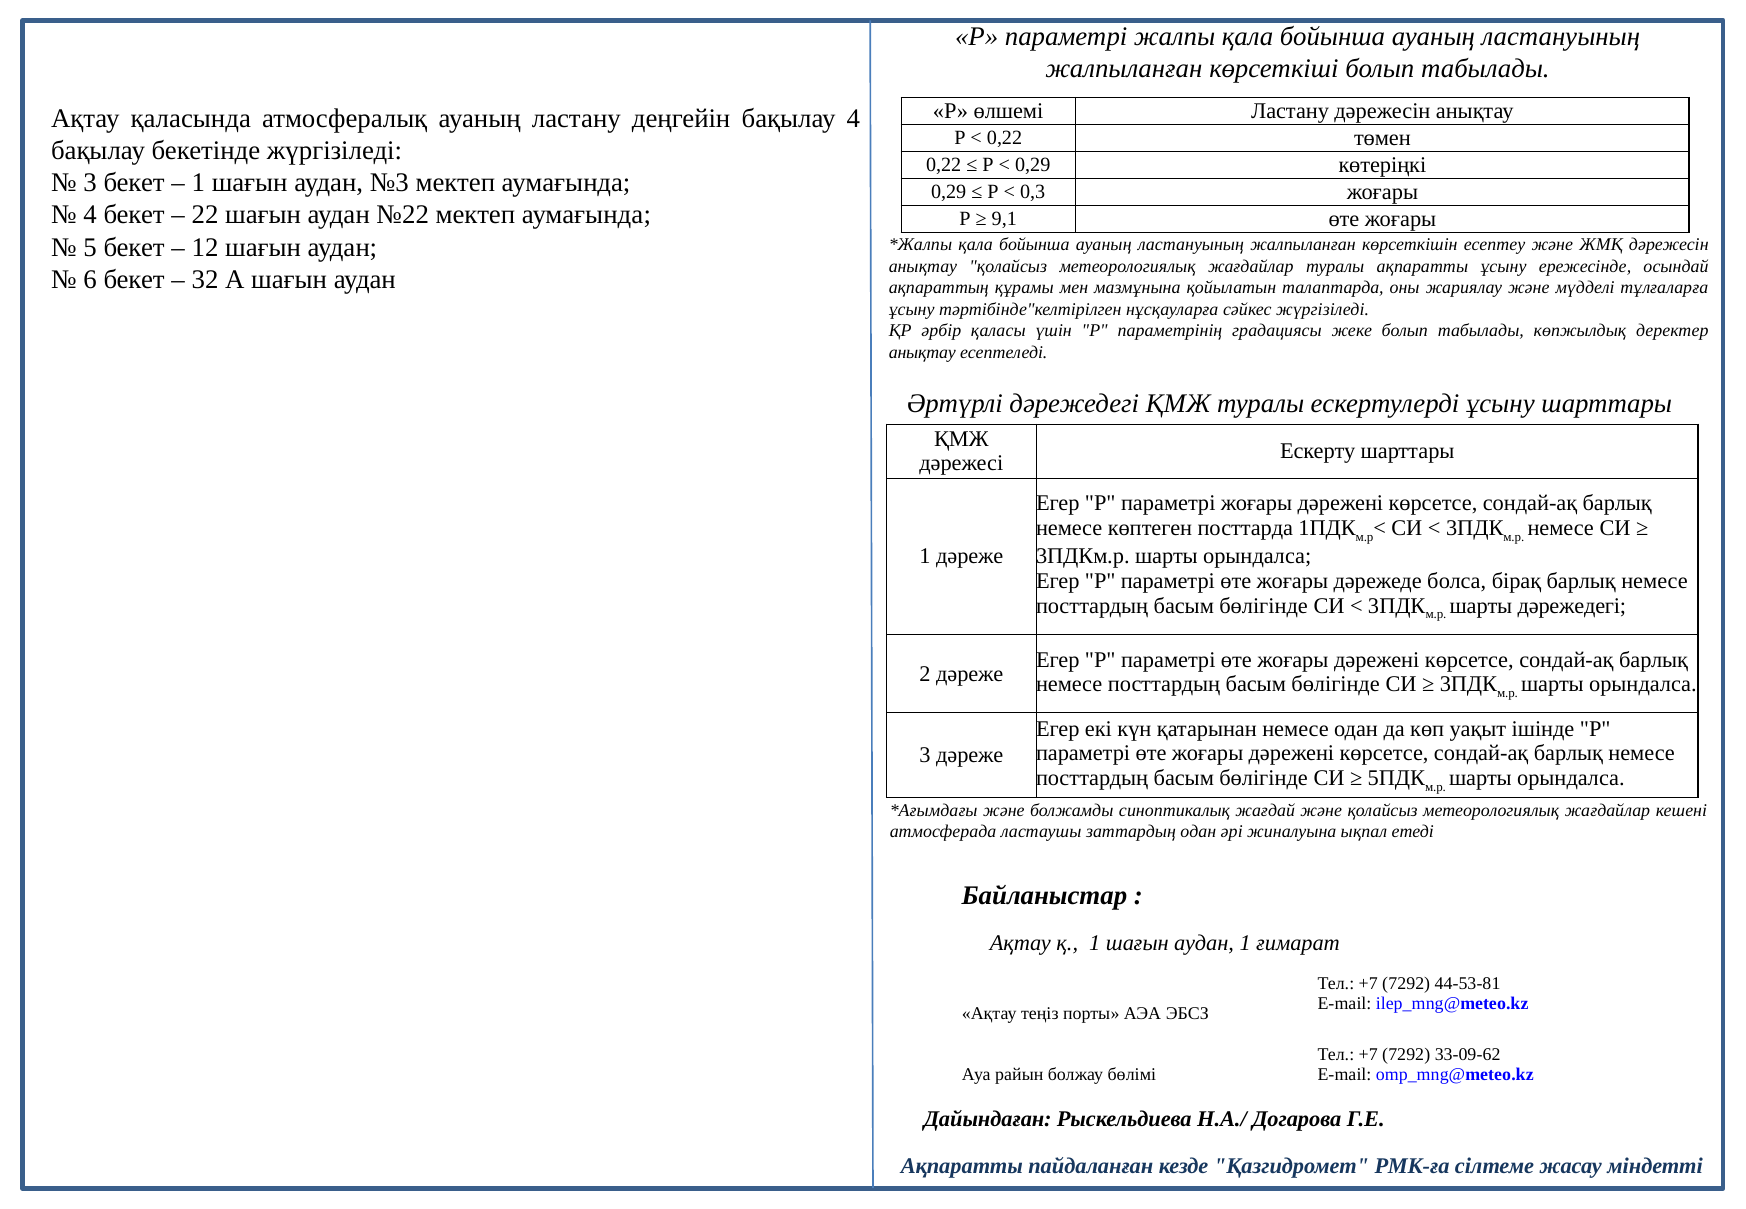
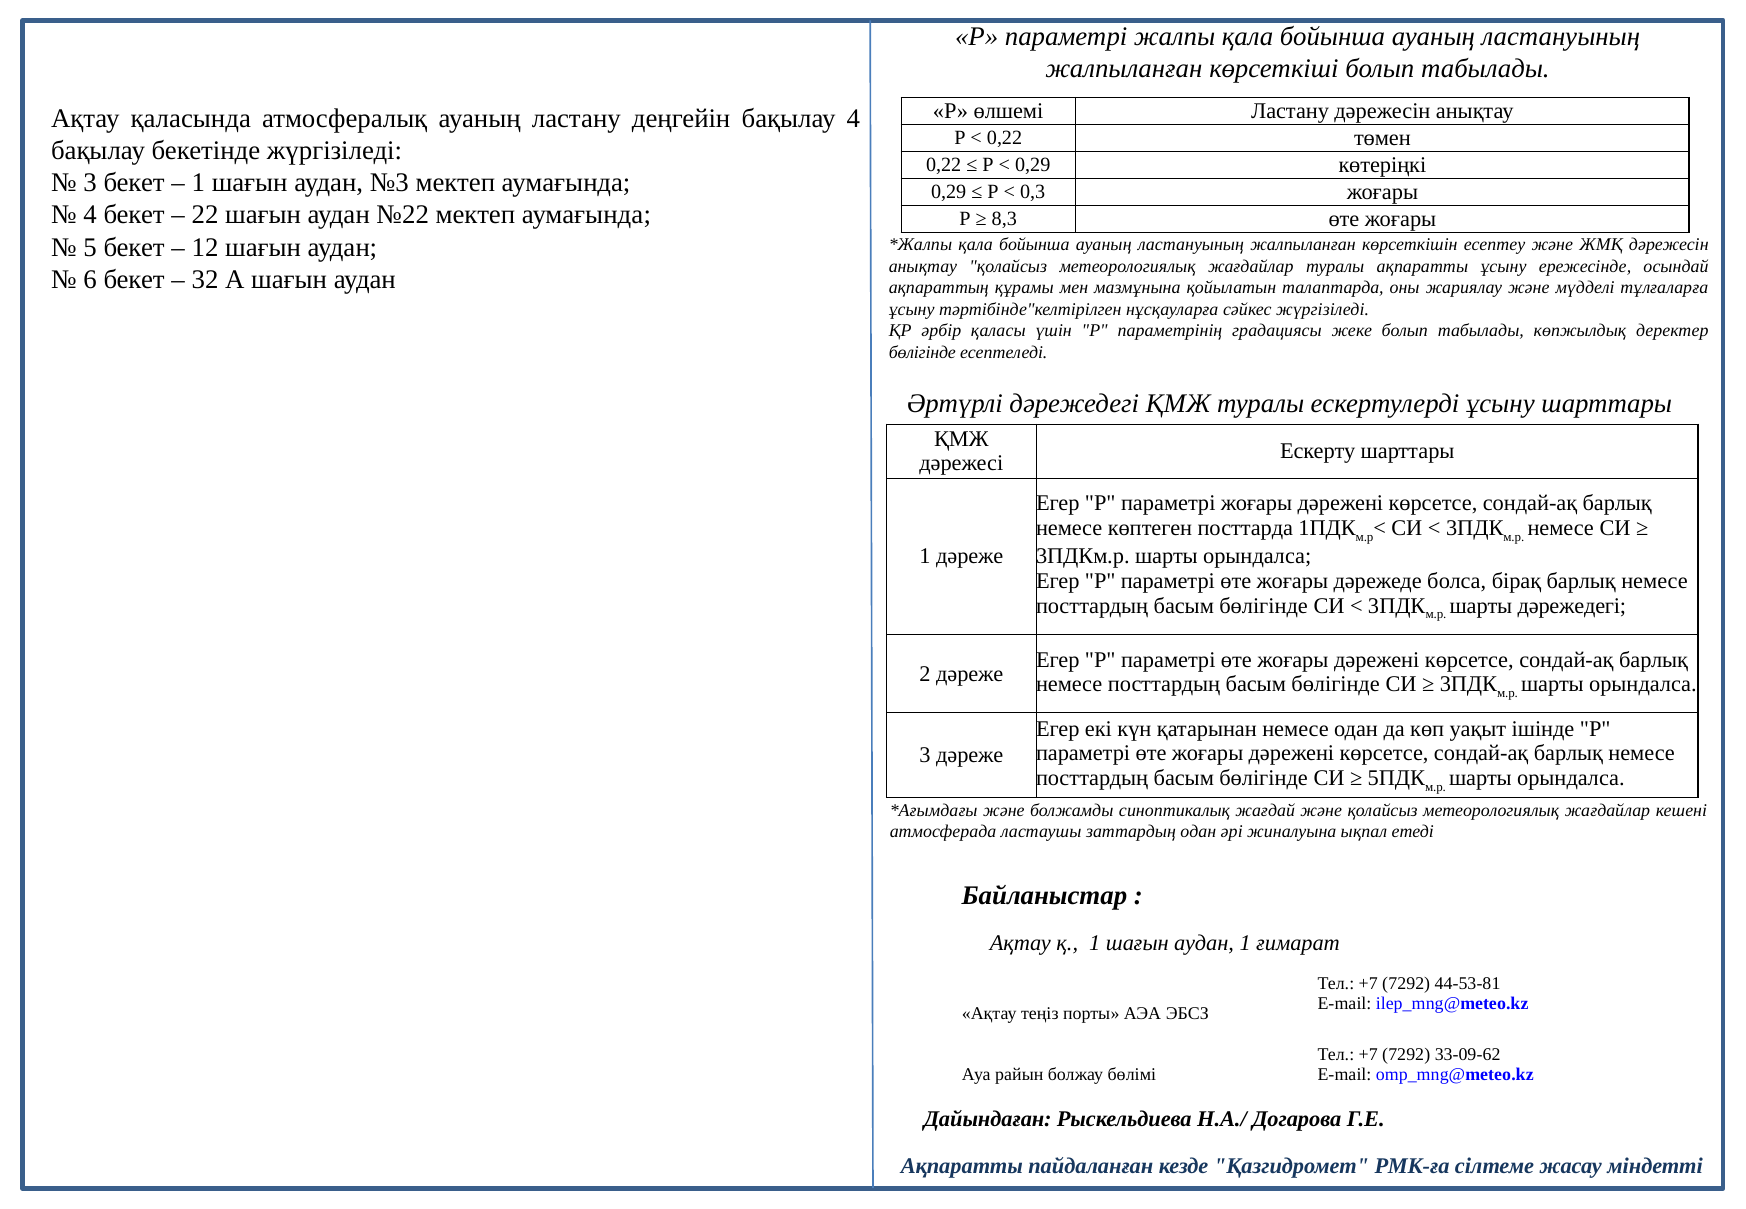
9,1: 9,1 -> 8,3 (1004, 219)
анықтау: анықтау -> бөлігінде (922, 352)
